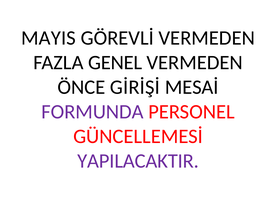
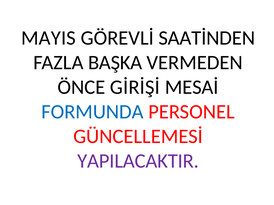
GÖREVLİ VERMEDEN: VERMEDEN -> SAATİNDEN (207, 38)
GENEL: GENEL -> BAŞKA (115, 63)
FORMUNDA colour: purple -> blue (93, 112)
